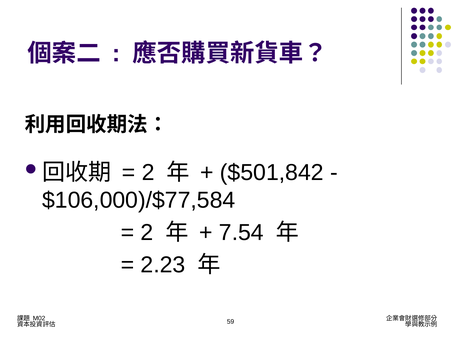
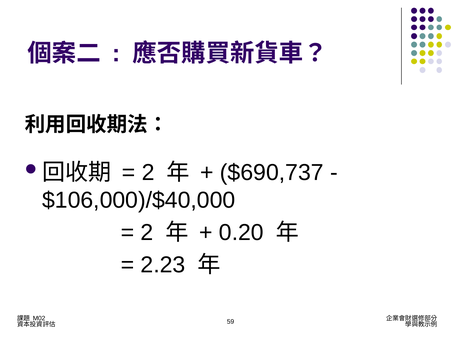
$501,842: $501,842 -> $690,737 (272, 172)
$106,000)/$77,584: $106,000)/$77,584 -> $106,000)/$40,000 (139, 200)
7.54: 7.54 -> 0.20 (241, 232)
